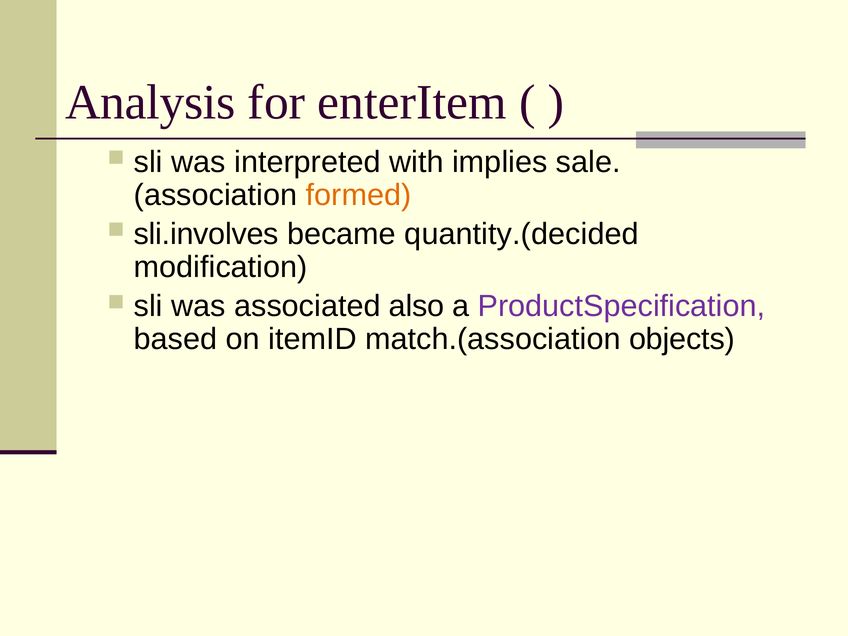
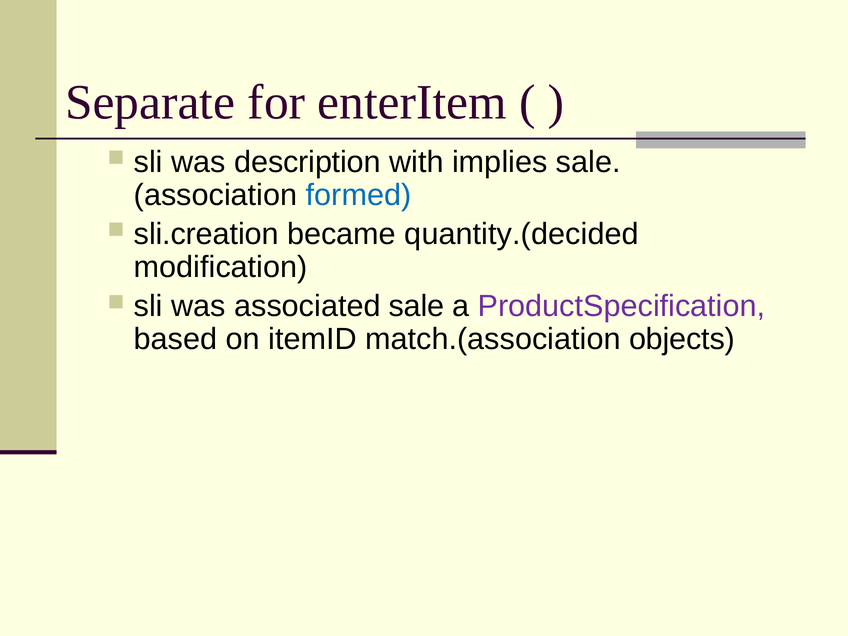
Analysis: Analysis -> Separate (150, 103)
interpreted: interpreted -> description (308, 162)
formed colour: orange -> blue (359, 195)
sli.involves: sli.involves -> sli.creation (206, 234)
associated also: also -> sale (417, 306)
